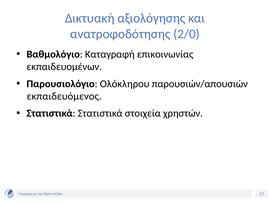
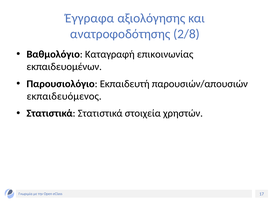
Δικτυακή: Δικτυακή -> Έγγραφα (90, 18)
2/0: 2/0 -> 2/8 (187, 34)
Ολόκληρου: Ολόκληρου -> Εκπαιδευτή (125, 84)
